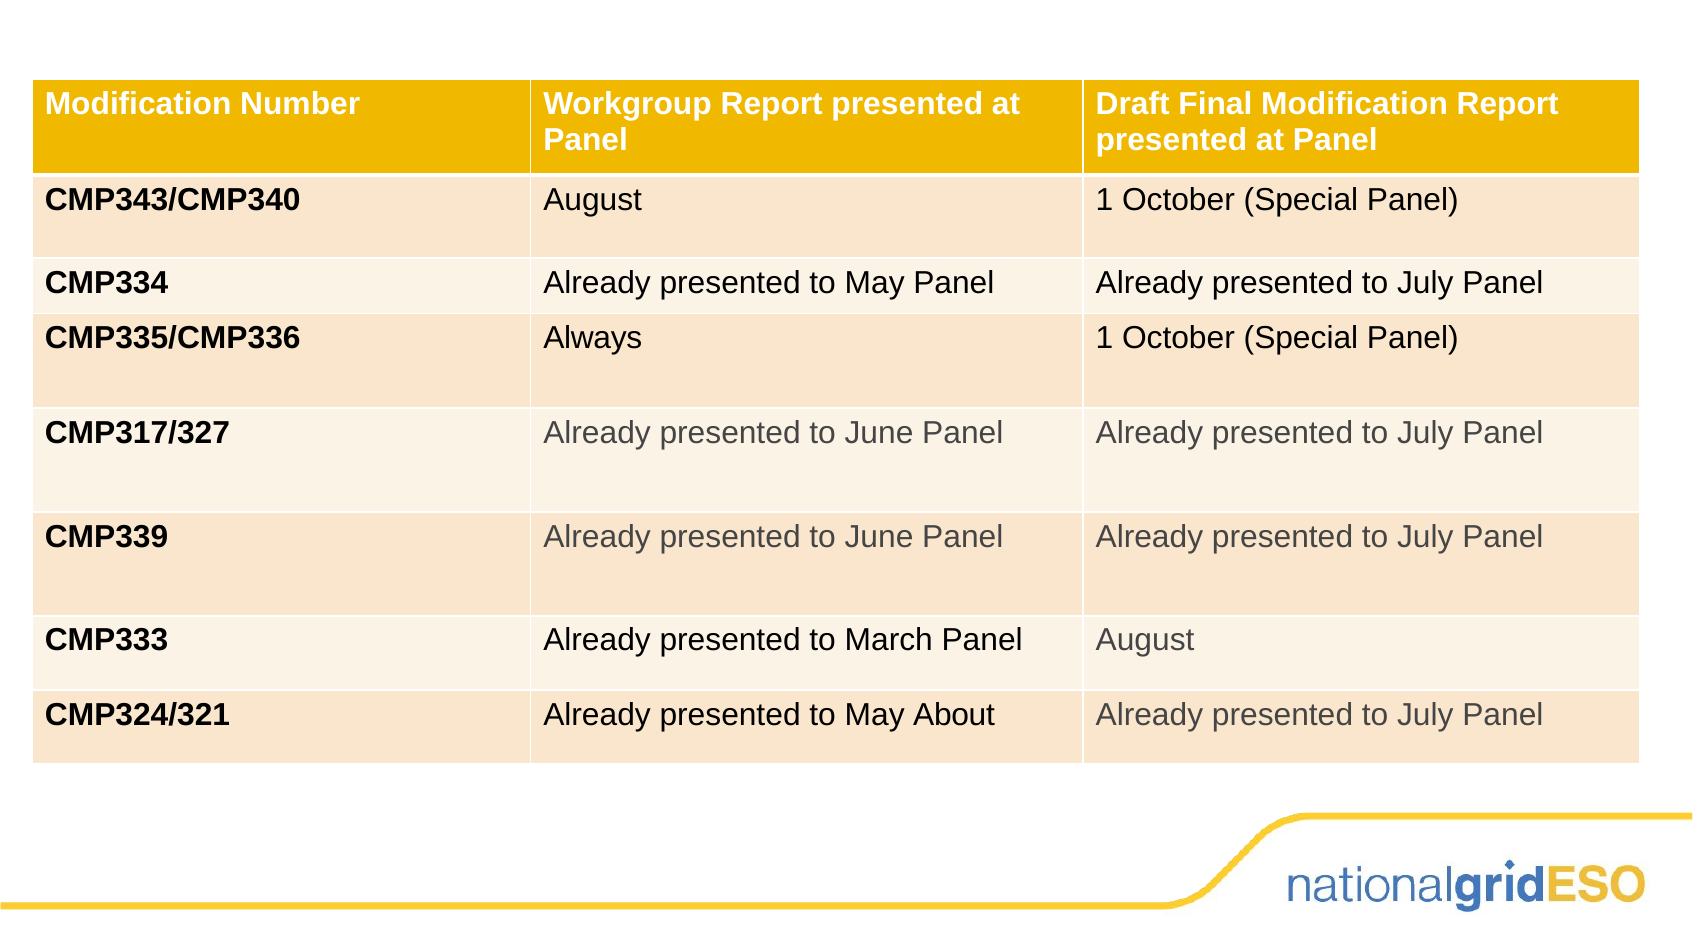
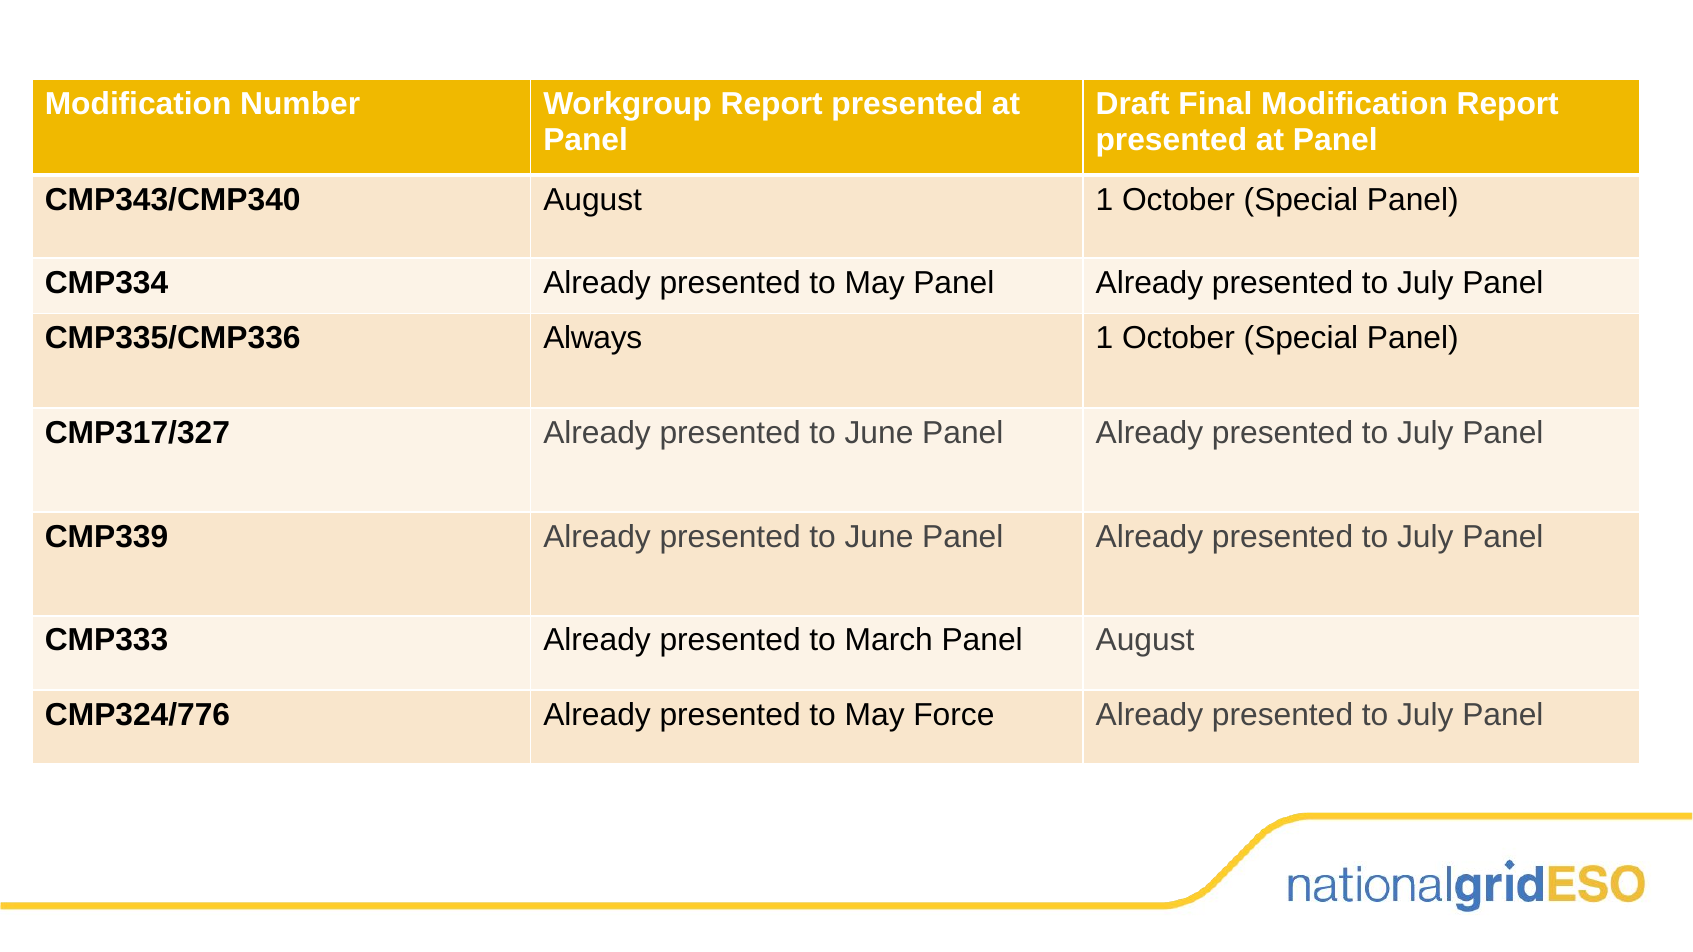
CMP324/321: CMP324/321 -> CMP324/776 (137, 715)
About: About -> Force (954, 715)
